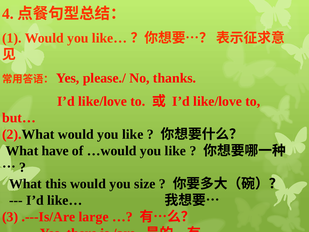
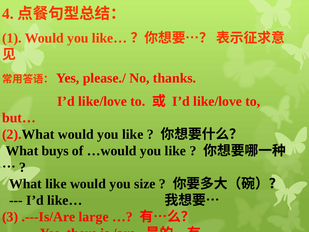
What have: have -> buys (55, 151)
What this: this -> like (56, 184)
